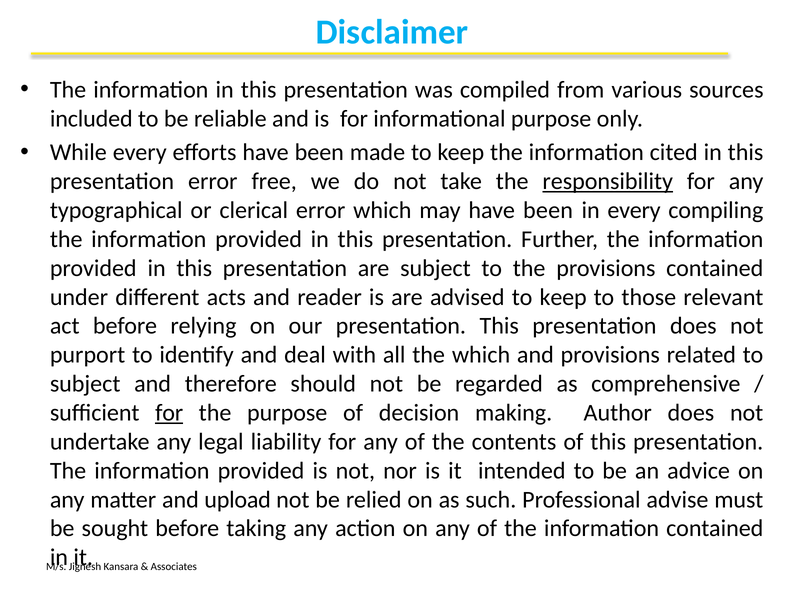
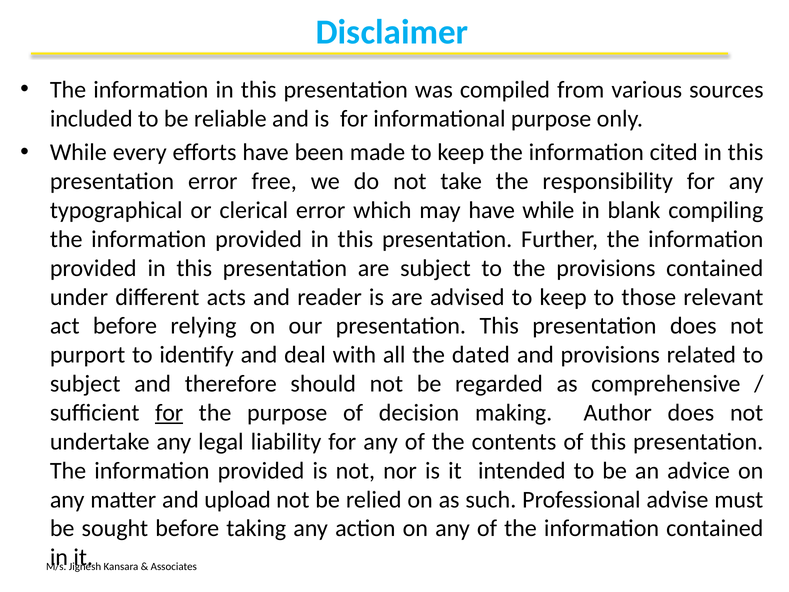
responsibility underline: present -> none (608, 181)
may have been: been -> while (548, 210)
in every: every -> blank (634, 210)
the which: which -> dated (481, 355)
